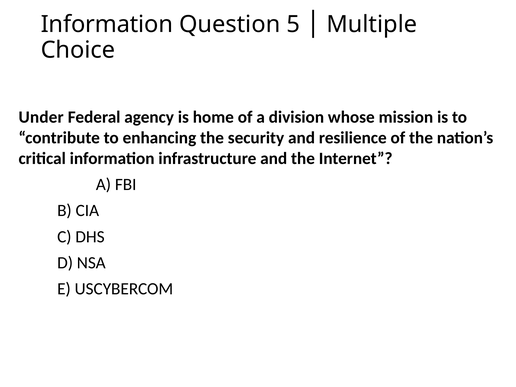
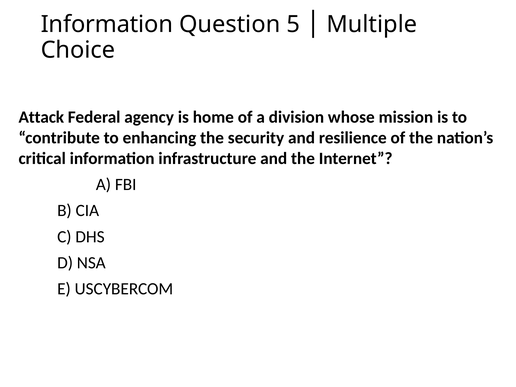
Under: Under -> Attack (41, 117)
